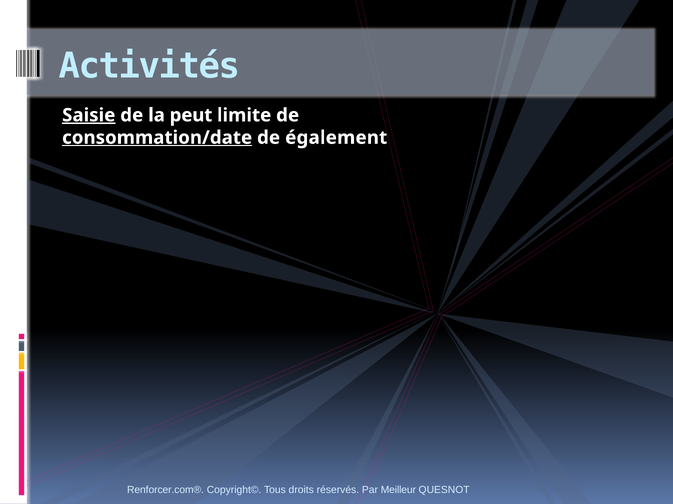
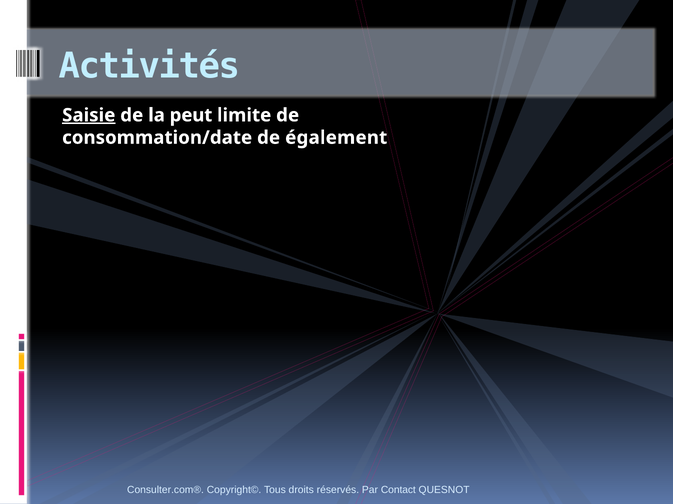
consommation/date underline: present -> none (157, 138)
Renforcer.com®: Renforcer.com® -> Consulter.com® (165, 491)
Meilleur: Meilleur -> Contact (398, 491)
